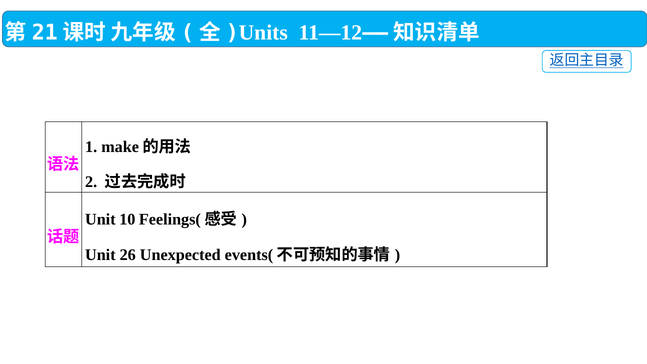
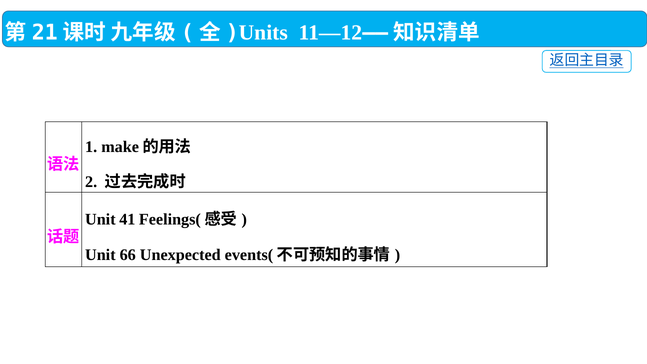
10: 10 -> 41 (127, 219)
26: 26 -> 66 (128, 255)
